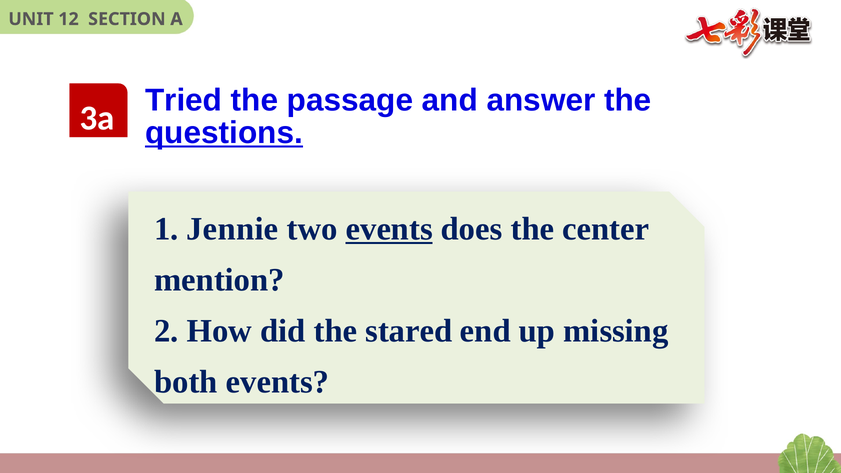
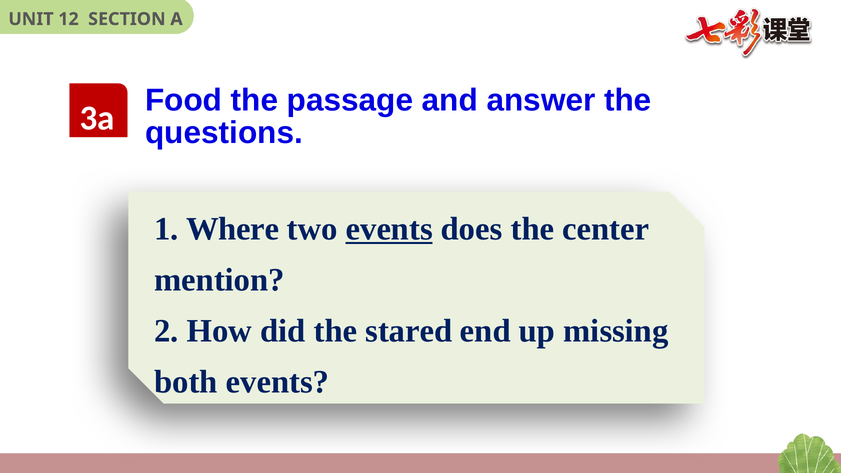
Tried: Tried -> Food (184, 100)
questions underline: present -> none (224, 133)
Jennie: Jennie -> Where (233, 229)
